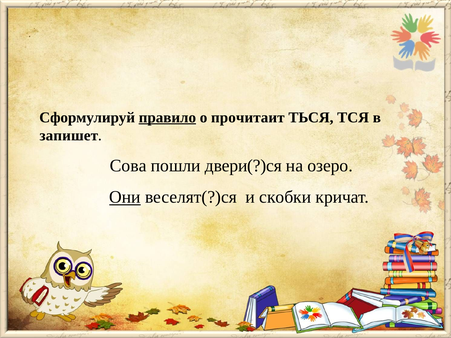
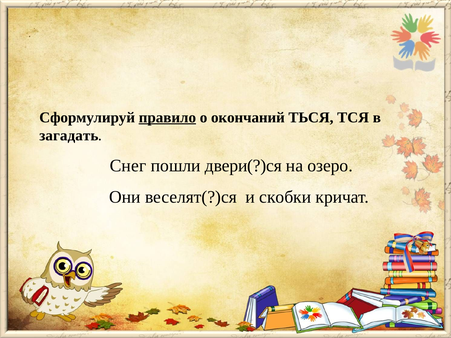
прочитаит: прочитаит -> окончаний (248, 117)
запишет: запишет -> загадать (69, 136)
Сова: Сова -> Снег (128, 166)
Они underline: present -> none (125, 197)
